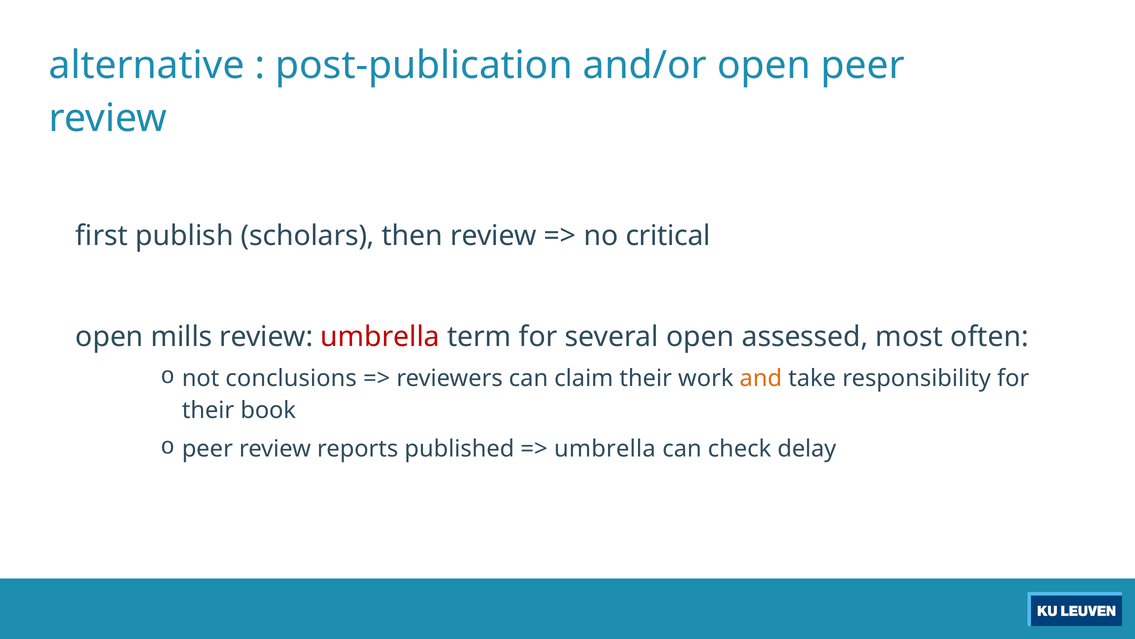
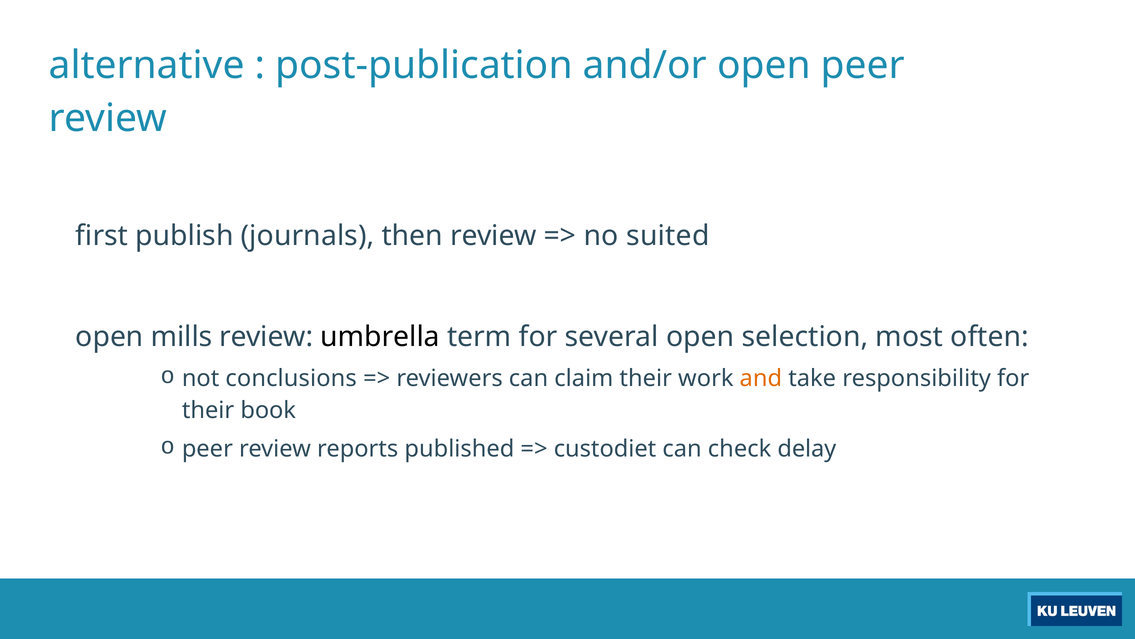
scholars: scholars -> journals (308, 236)
critical: critical -> suited (668, 236)
umbrella colour: red -> black (380, 337)
assessed: assessed -> selection (805, 337)
umbrella: umbrella -> custodiet (605, 449)
